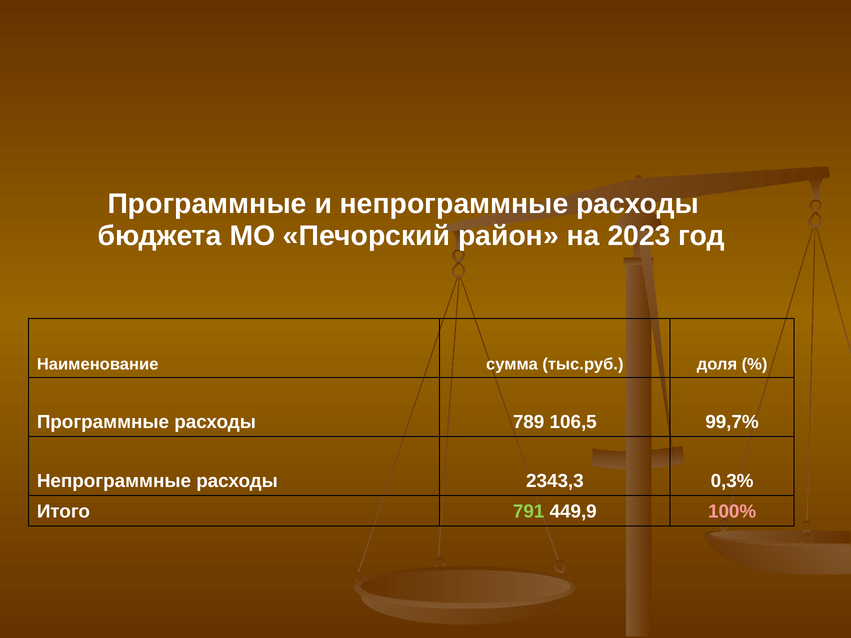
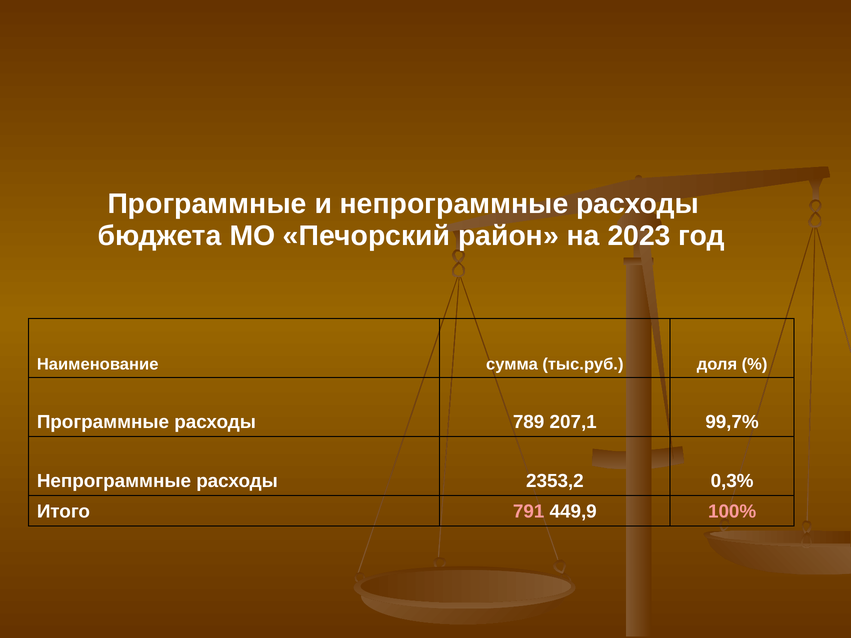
106,5: 106,5 -> 207,1 (573, 422)
2343,3: 2343,3 -> 2353,2 (555, 481)
791 colour: light green -> pink (529, 512)
